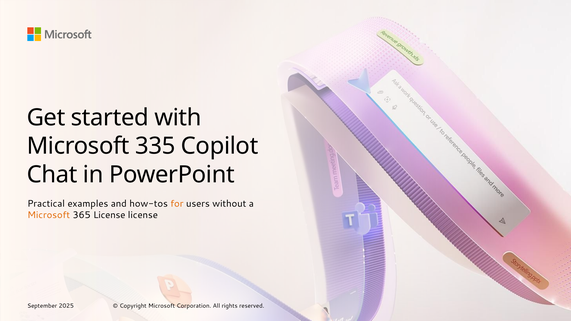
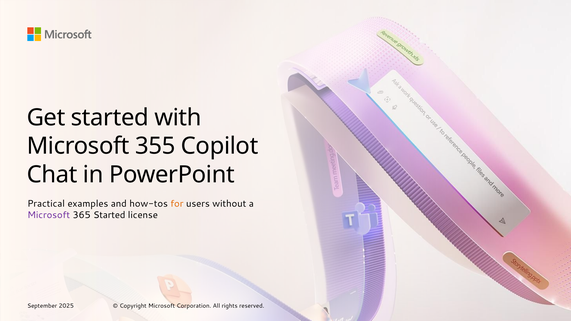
335: 335 -> 355 (155, 146)
Microsoft colour: orange -> purple (49, 215)
365 License: License -> Started (109, 215)
